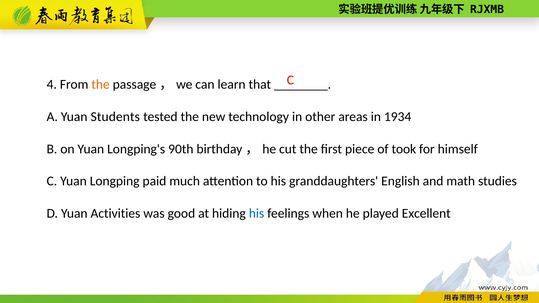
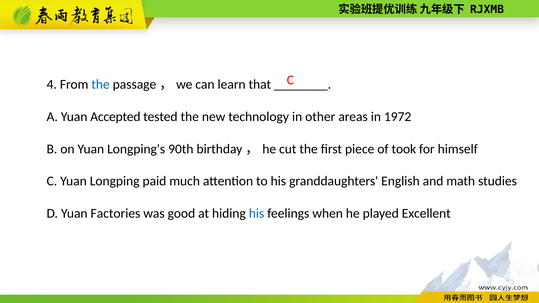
the colour: orange -> blue (101, 84)
Students: Students -> Accepted (115, 117)
1934: 1934 -> 1972 (398, 117)
Activities: Activities -> Factories (115, 214)
